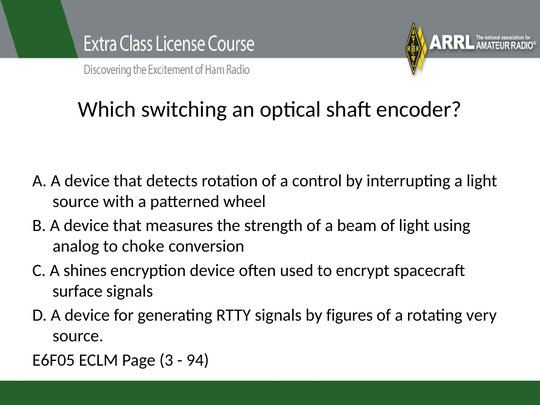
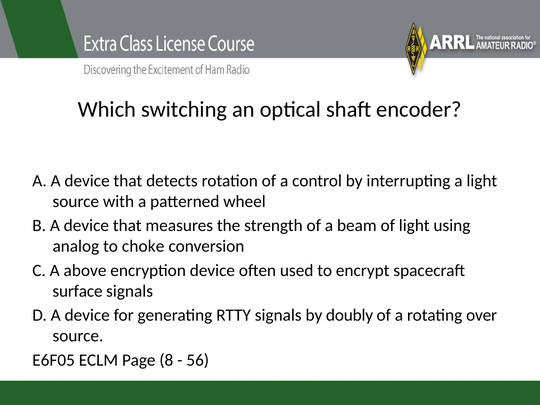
shines: shines -> above (85, 270)
figures: figures -> doubly (350, 315)
very: very -> over (482, 315)
3: 3 -> 8 (166, 360)
94: 94 -> 56 (198, 360)
